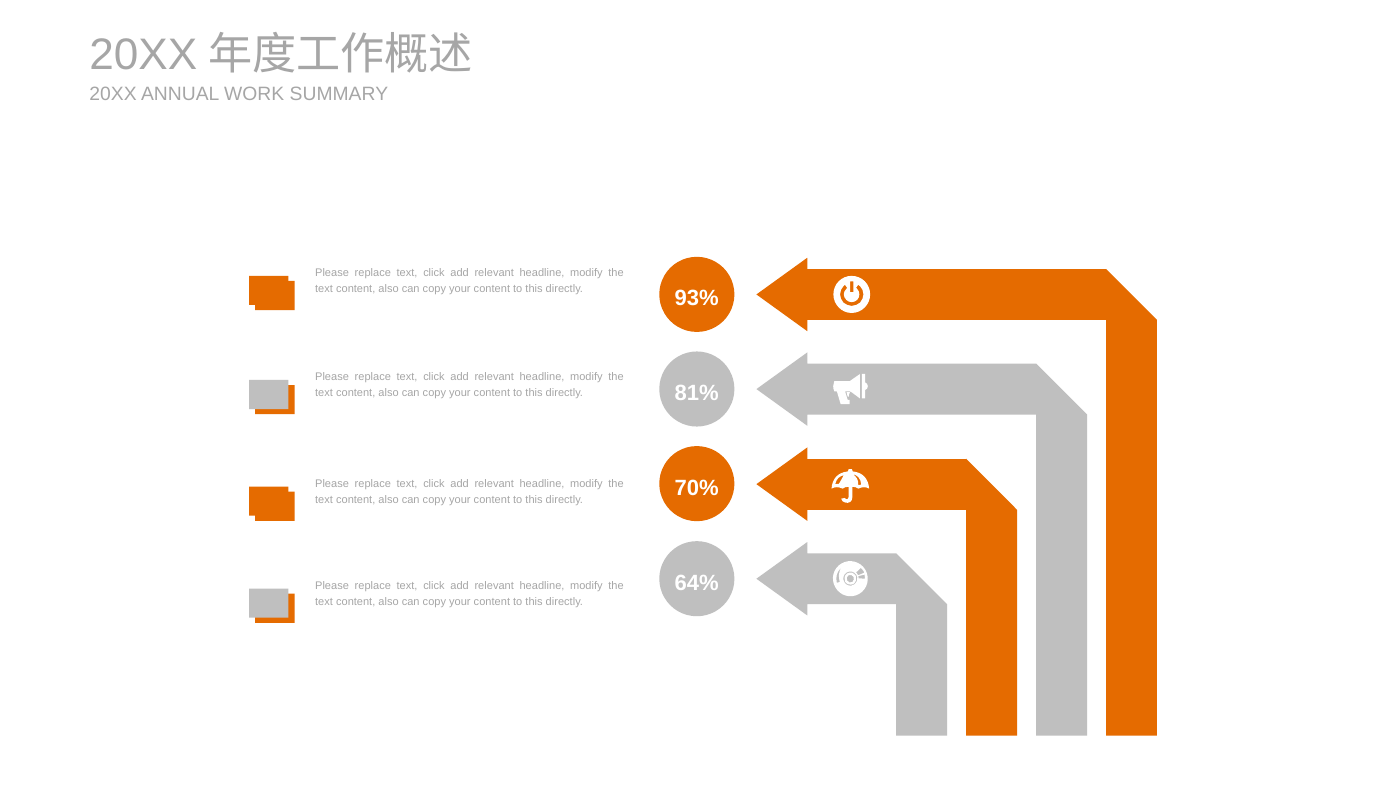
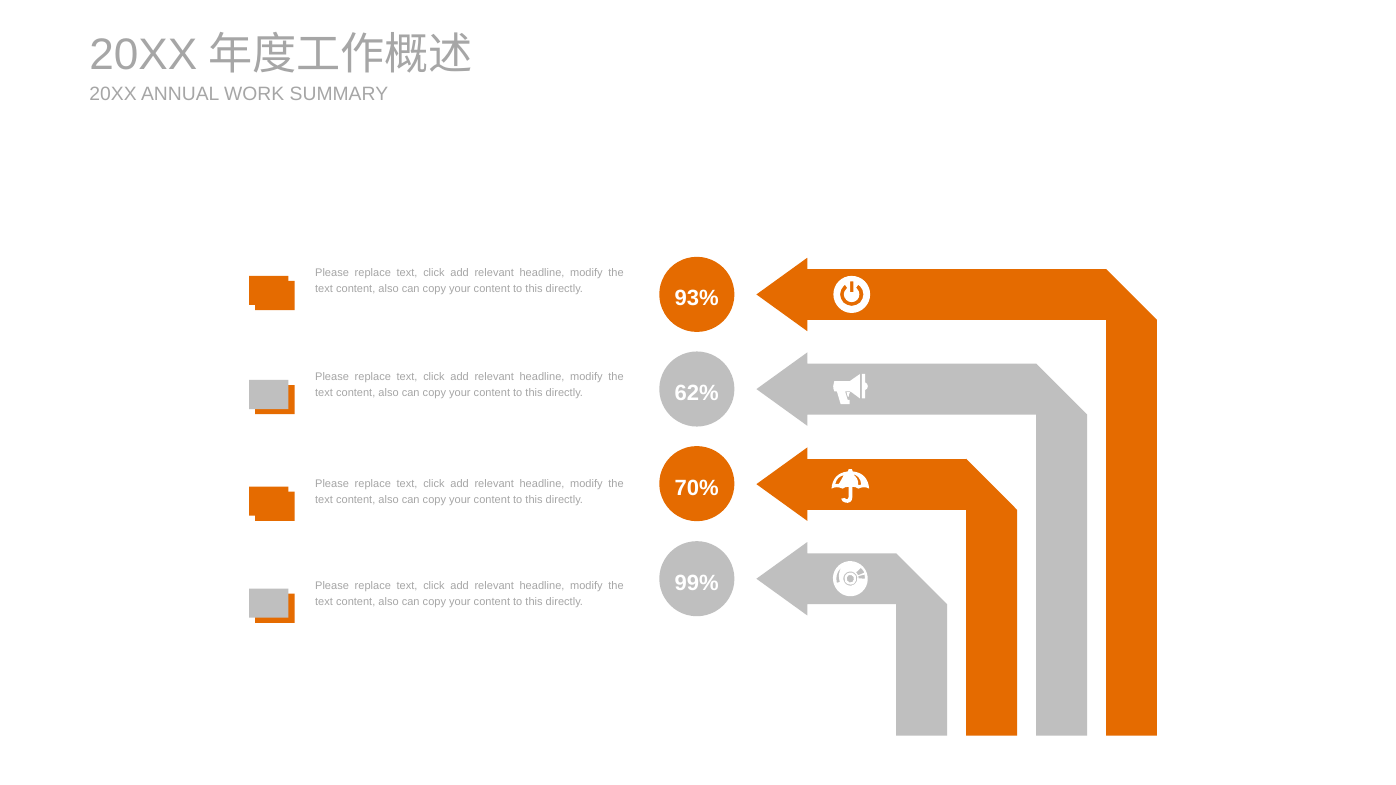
81%: 81% -> 62% (697, 393)
64%: 64% -> 99% (697, 583)
